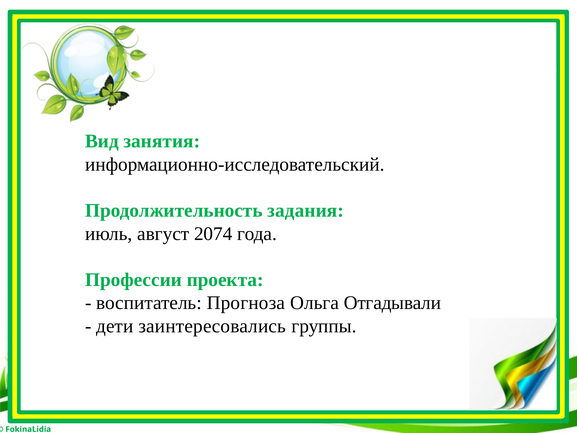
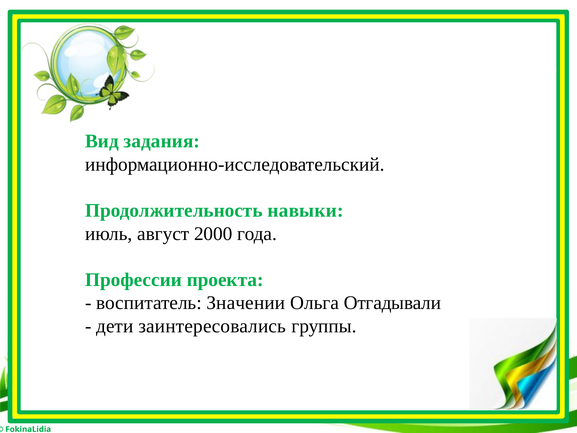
занятия: занятия -> задания (162, 141)
задания: задания -> навыки (306, 210)
2074: 2074 -> 2000 (213, 234)
Прогноза: Прогноза -> Значении (246, 303)
